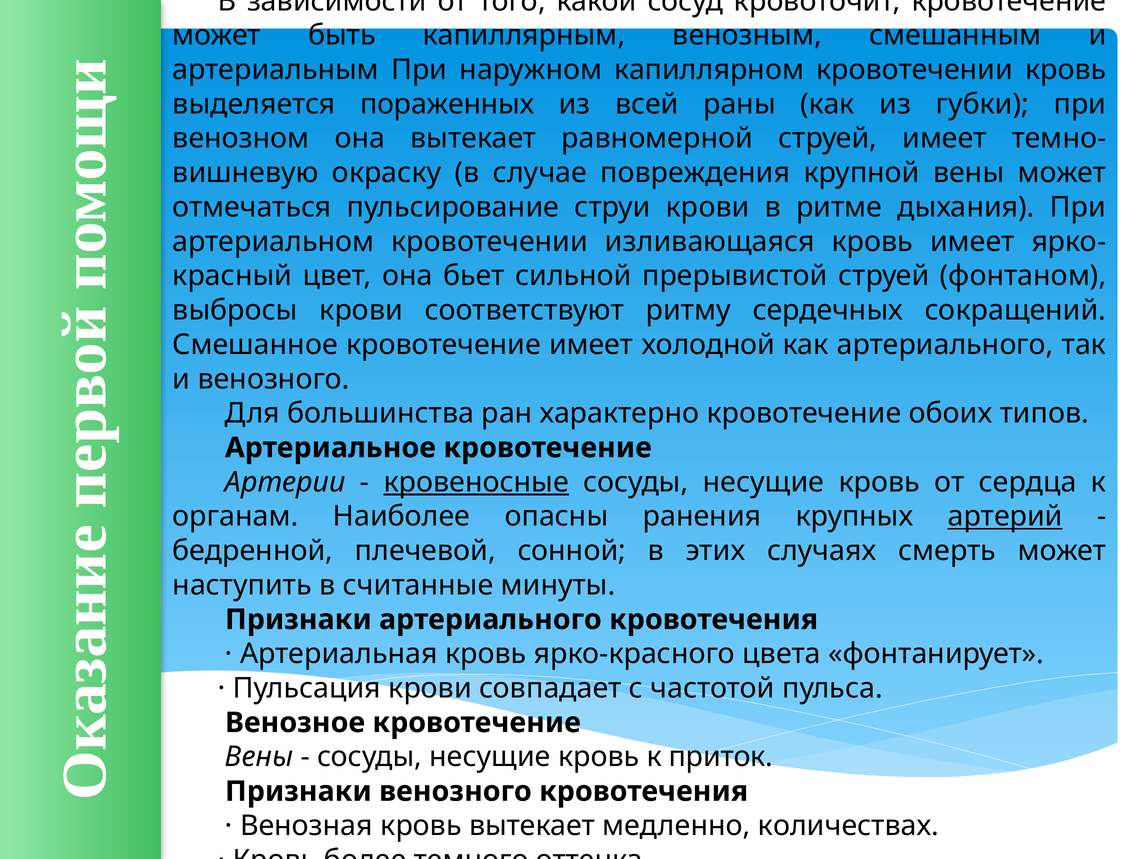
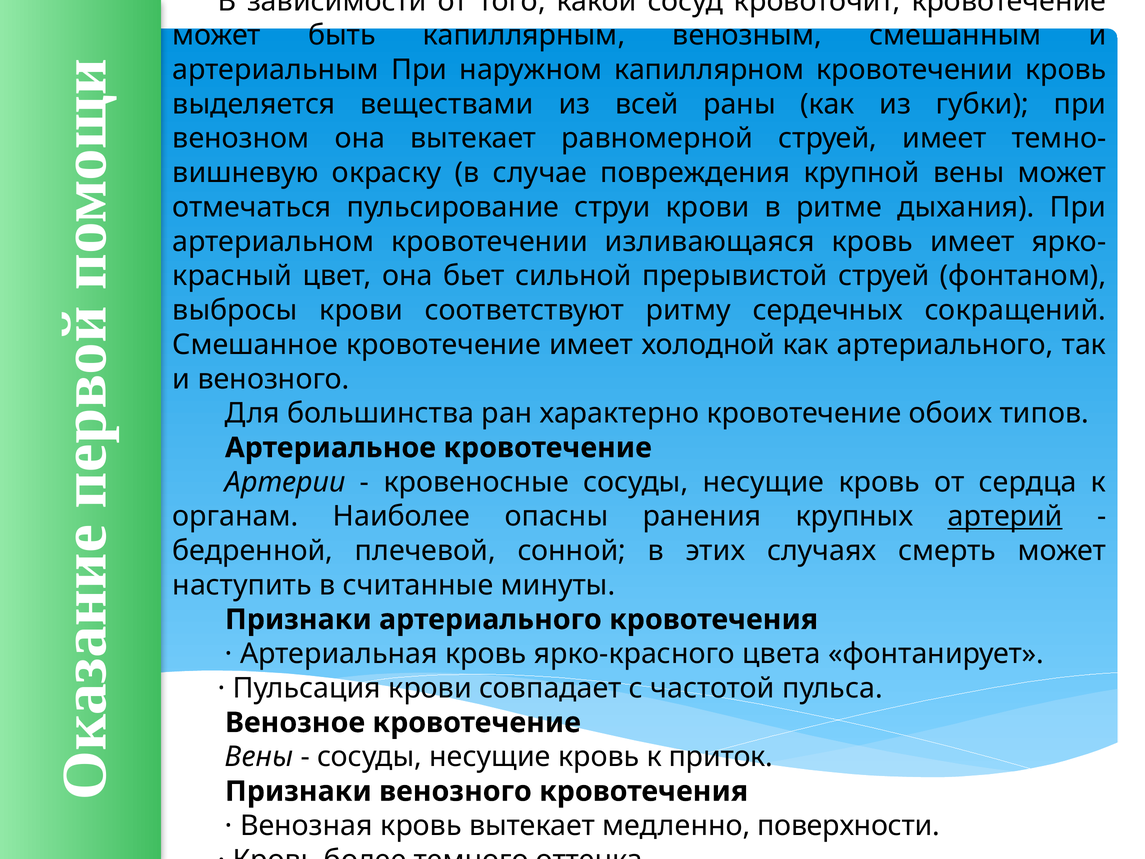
пораженных: пораженных -> веществами (447, 104)
кровеносные underline: present -> none (476, 482)
количествах: количествах -> поверхности (849, 826)
